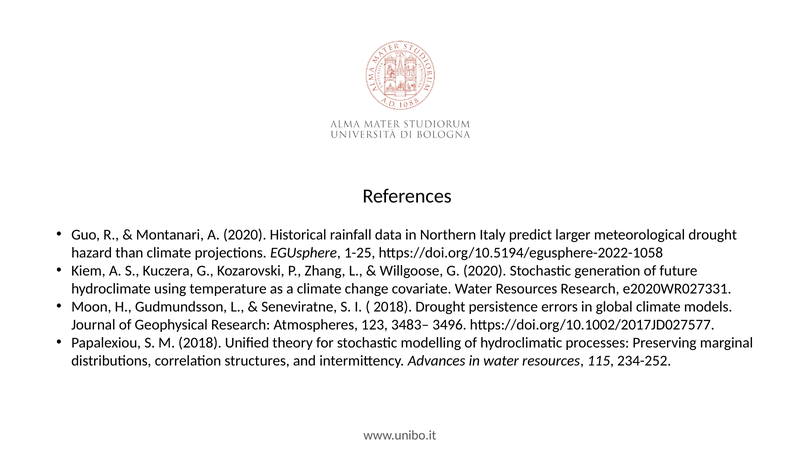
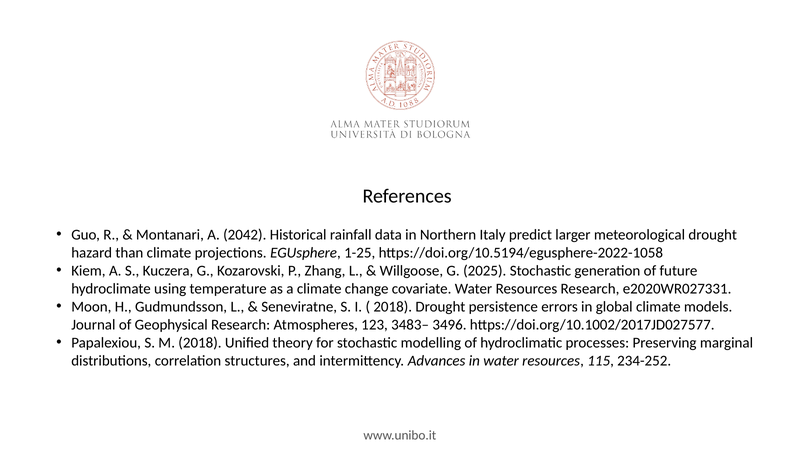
A 2020: 2020 -> 2042 (245, 235)
G 2020: 2020 -> 2025 (485, 271)
